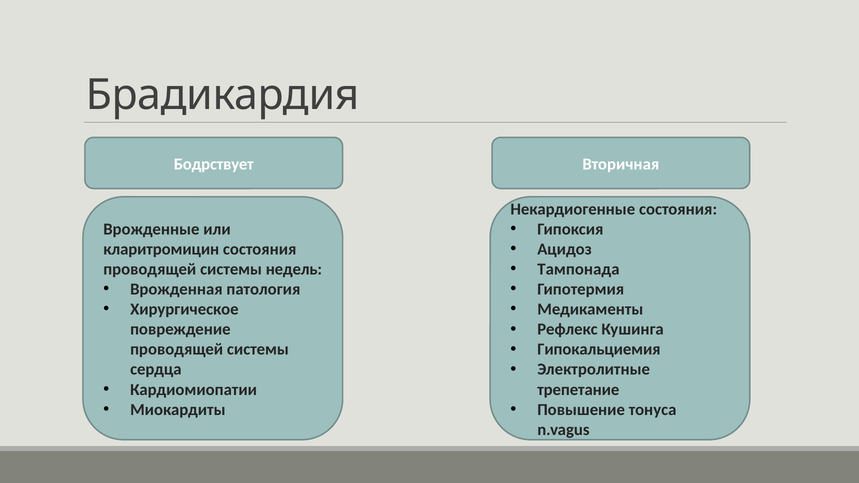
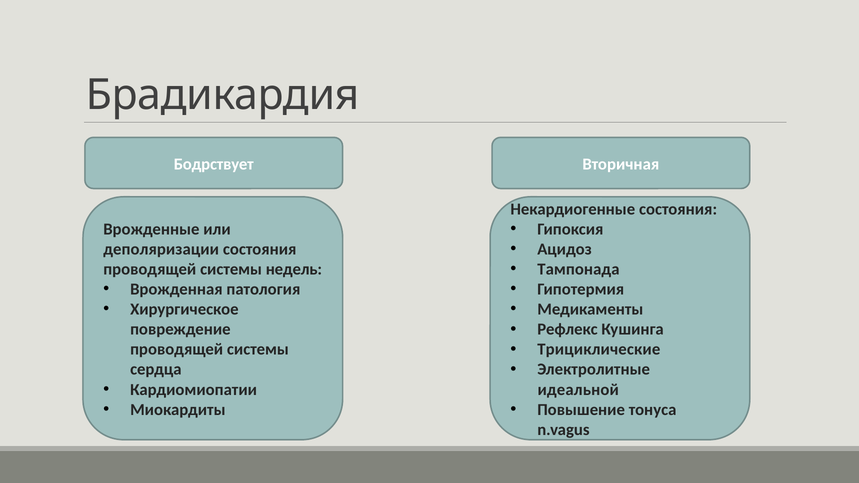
кларитромицин: кларитромицин -> деполяризации (161, 249)
Гипокальциемия: Гипокальциемия -> Трициклические (599, 350)
трепетание: трепетание -> идеальной (578, 390)
